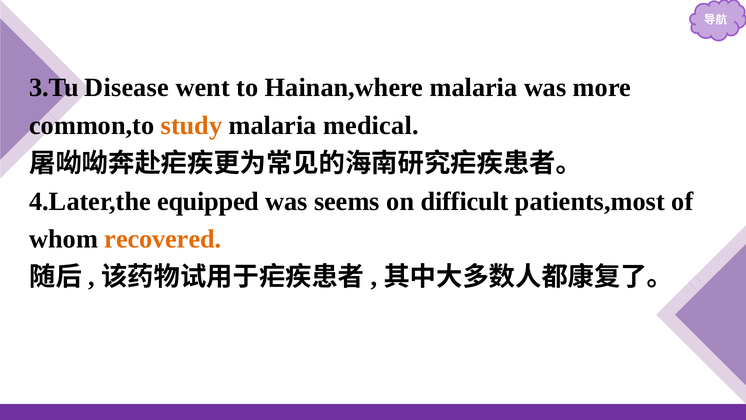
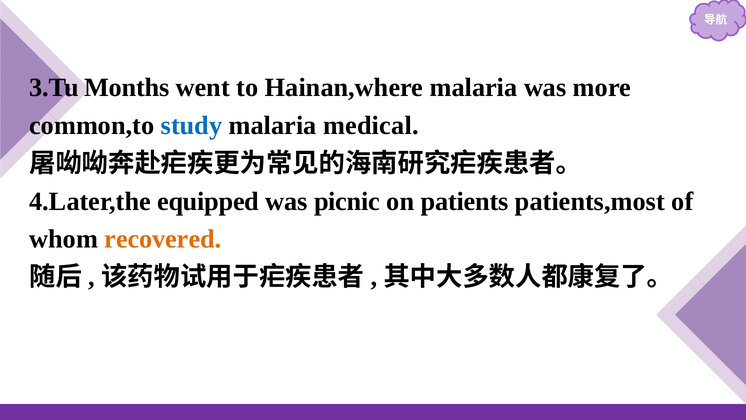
Disease: Disease -> Months (127, 87)
study colour: orange -> blue (192, 125)
seems: seems -> picnic (347, 201)
difficult: difficult -> patients (465, 201)
